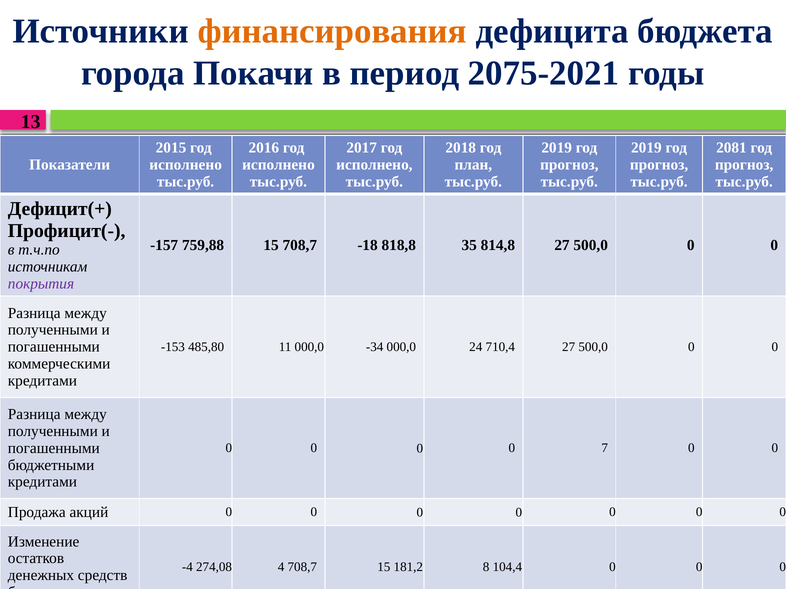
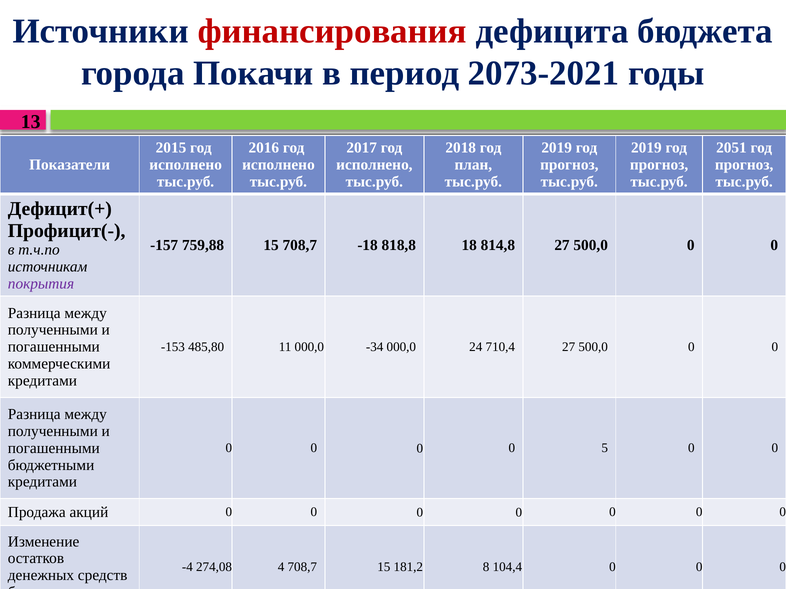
финансирования colour: orange -> red (332, 31)
2075-2021: 2075-2021 -> 2073-2021 (544, 73)
2081: 2081 -> 2051 (731, 148)
35: 35 -> 18 (469, 245)
7: 7 -> 5 (605, 448)
